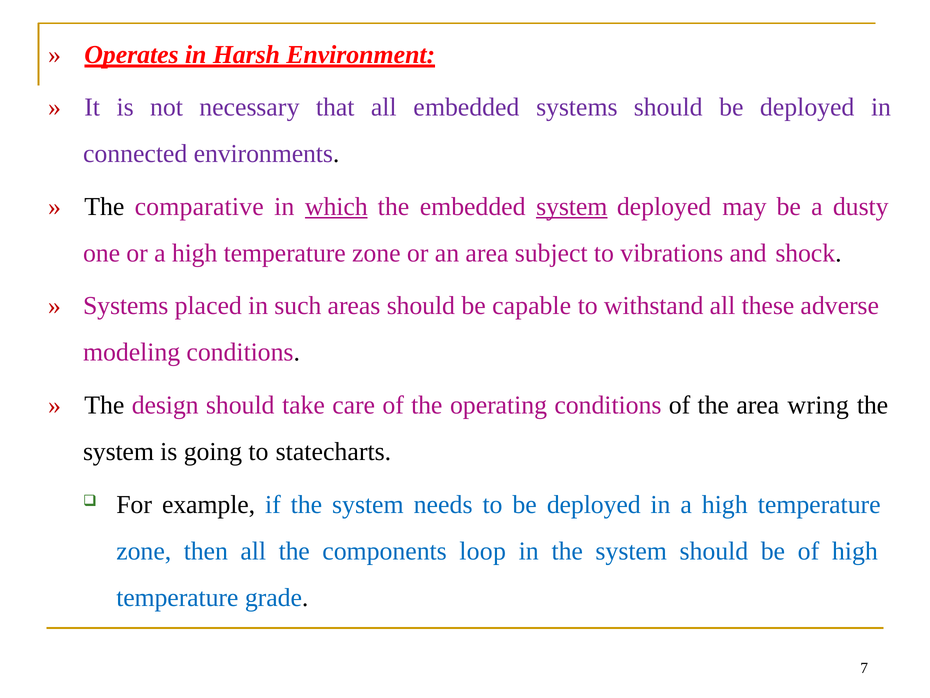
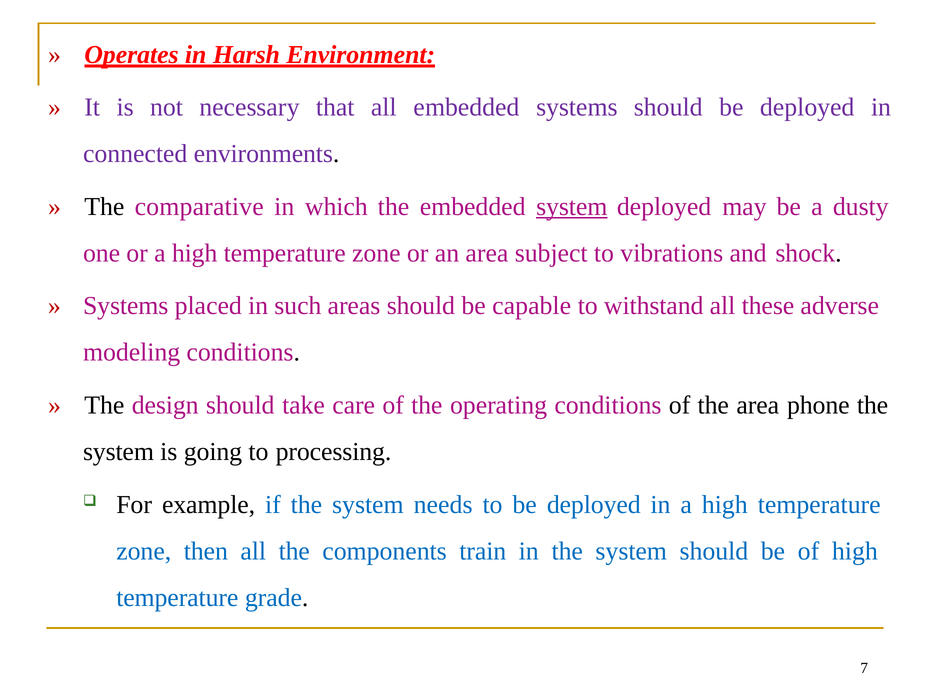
which underline: present -> none (336, 206)
wring: wring -> phone (818, 405)
statecharts: statecharts -> processing (334, 451)
loop: loop -> train (483, 551)
